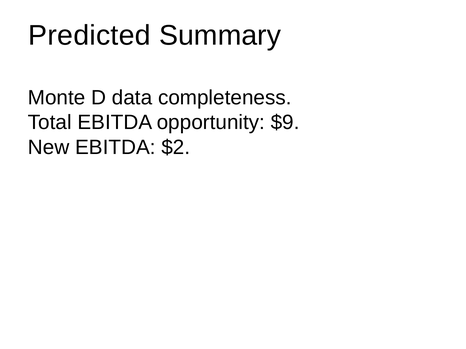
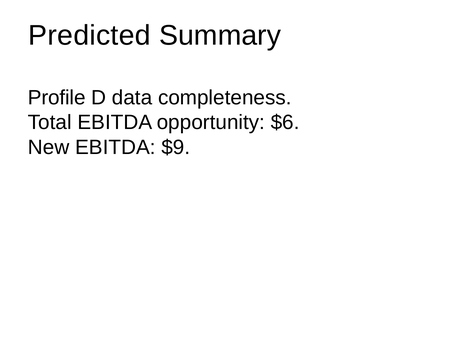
Monte: Monte -> Profile (57, 98)
$9: $9 -> $6 (285, 123)
$2: $2 -> $9 (176, 147)
